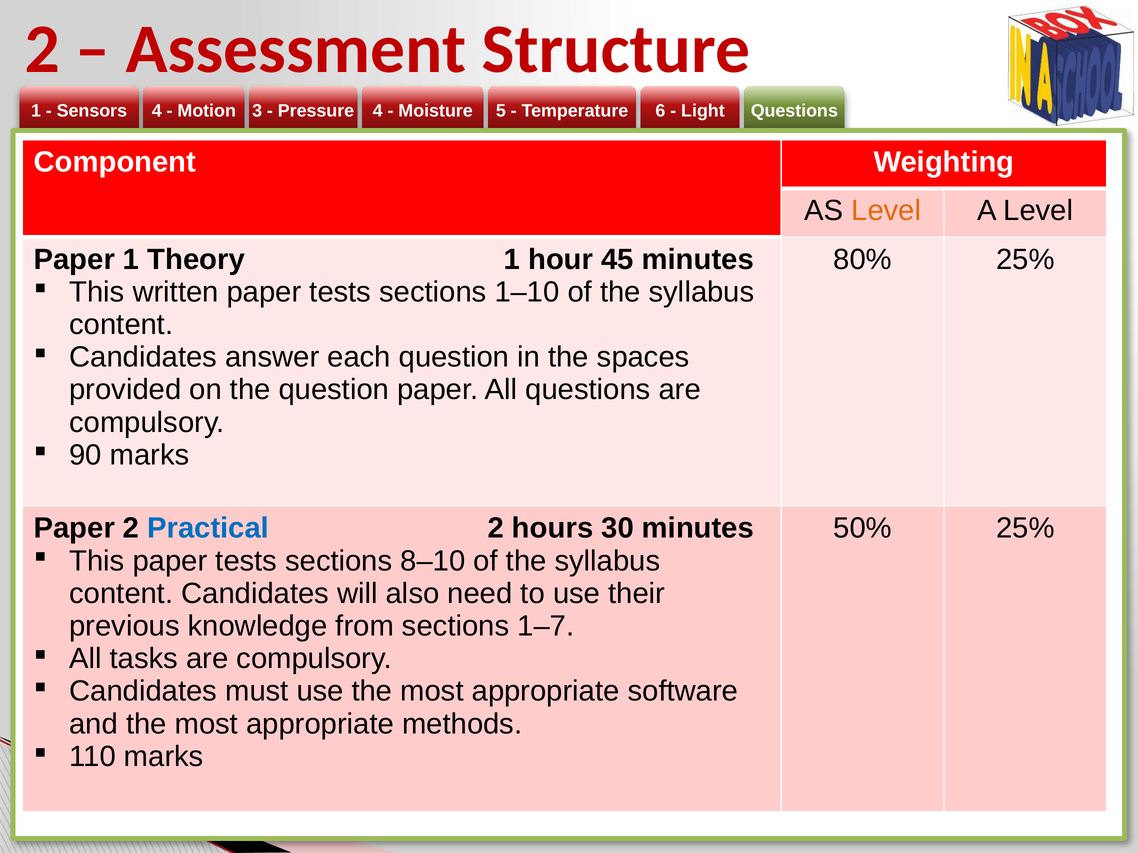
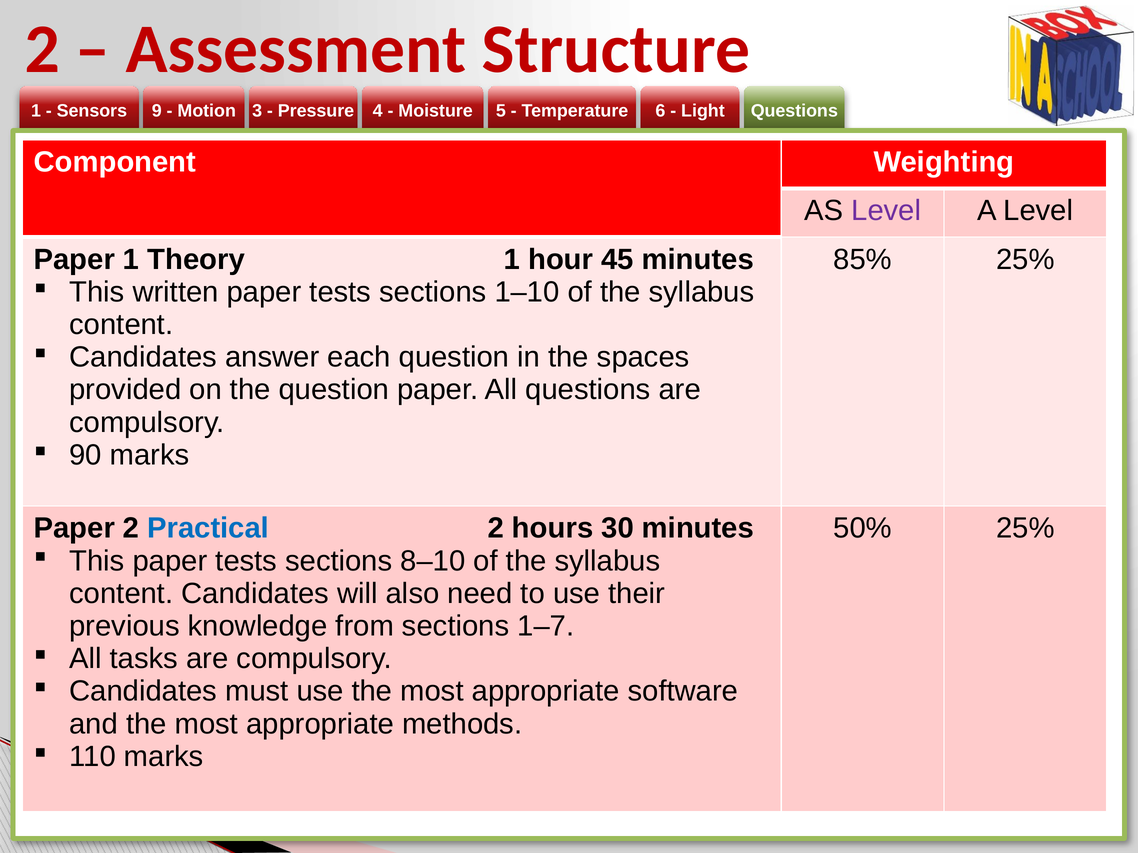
4: 4 -> 9 (157, 111)
Level colour: orange -> purple (886, 211)
80%: 80% -> 85% (863, 260)
